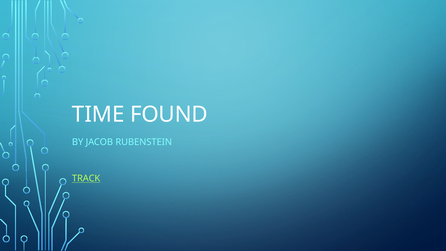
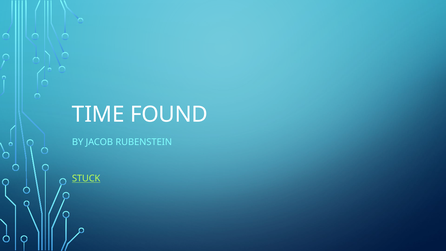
TRACK: TRACK -> STUCK (86, 178)
